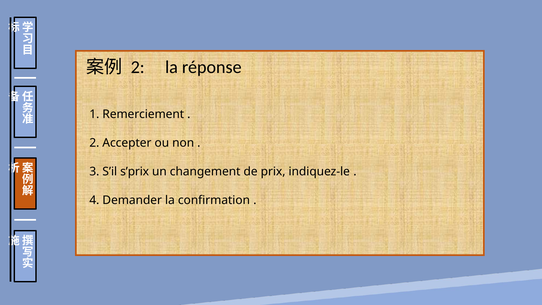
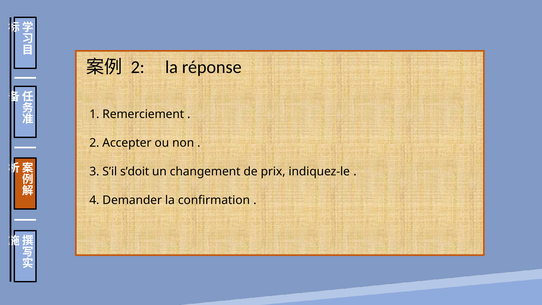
s’prix: s’prix -> s’doit (135, 171)
